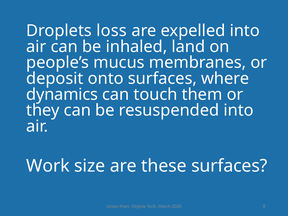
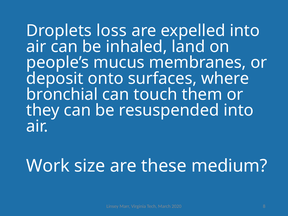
dynamics: dynamics -> bronchial (62, 94)
these surfaces: surfaces -> medium (229, 166)
